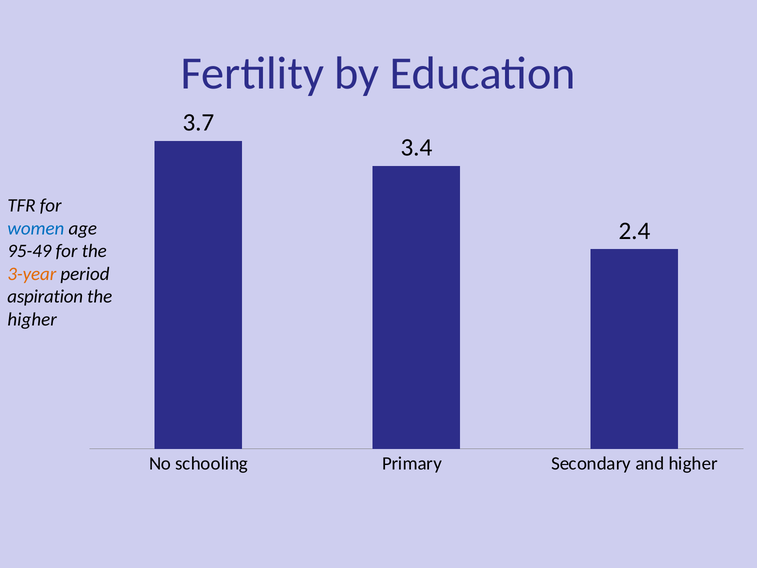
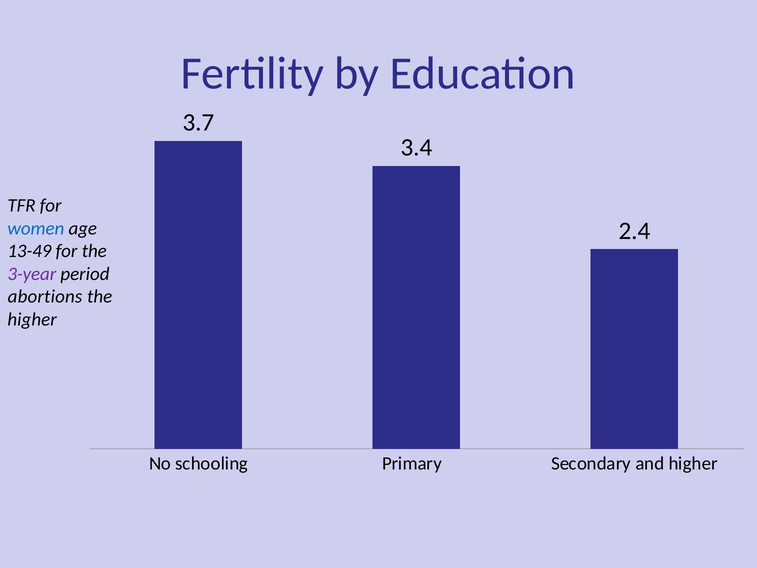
95-49: 95-49 -> 13-49 (29, 251)
3-year colour: orange -> purple (32, 274)
aspiration: aspiration -> abortions (45, 296)
